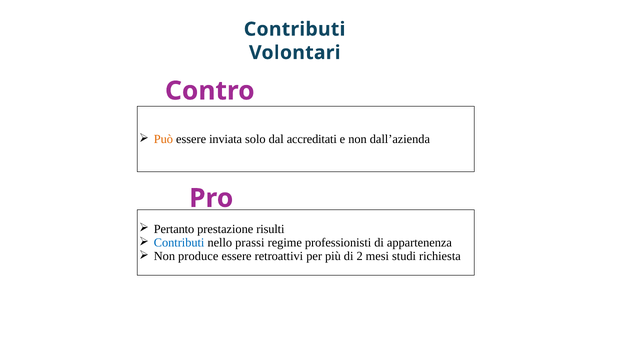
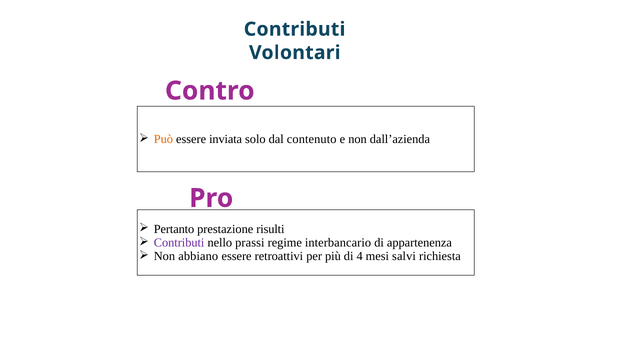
accreditati: accreditati -> contenuto (312, 139)
Contributi colour: blue -> purple (179, 243)
professionisti: professionisti -> interbancario (338, 243)
produce: produce -> abbiano (198, 256)
2: 2 -> 4 (360, 256)
studi: studi -> salvi (404, 256)
